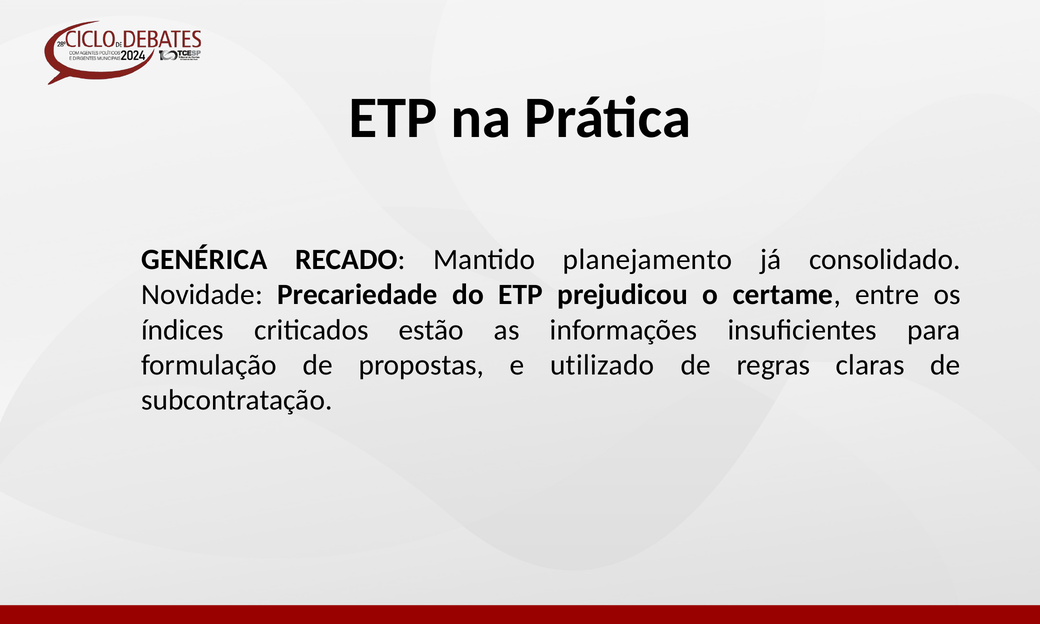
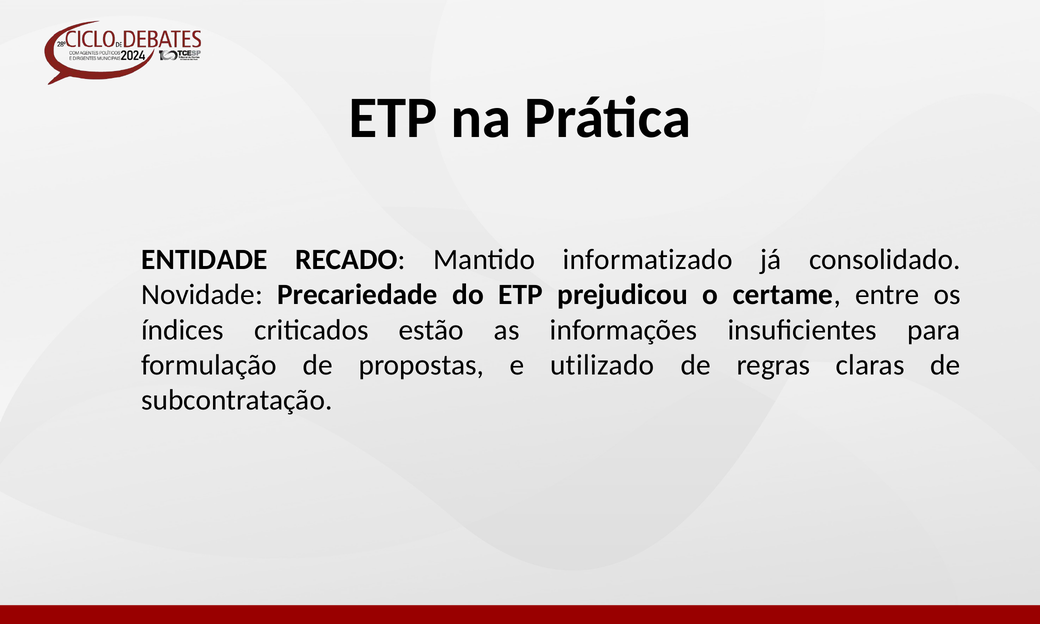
GENÉRICA: GENÉRICA -> ENTIDADE (204, 259)
planejamento: planejamento -> informatizado (648, 259)
